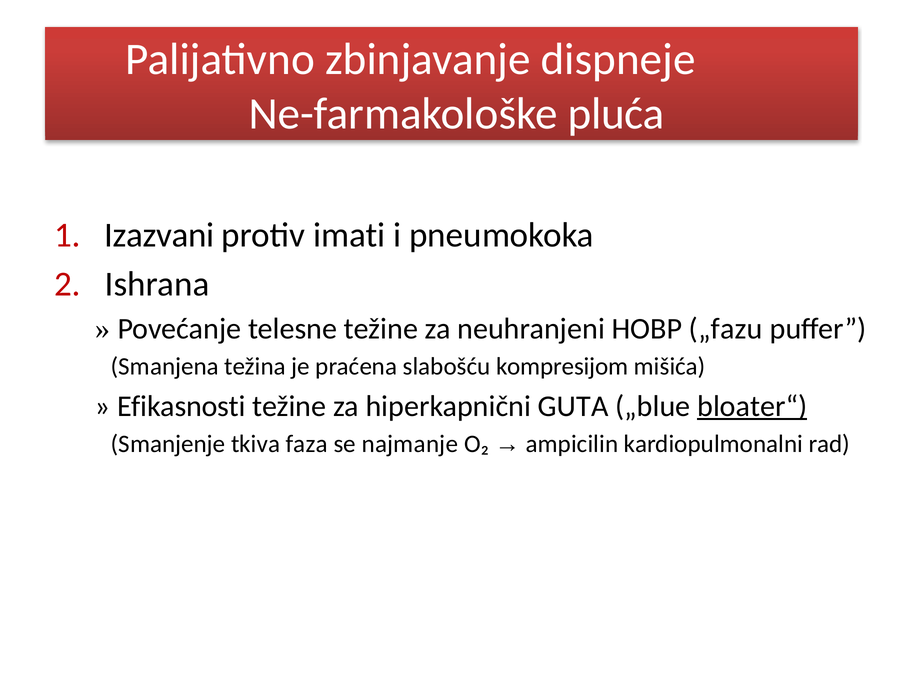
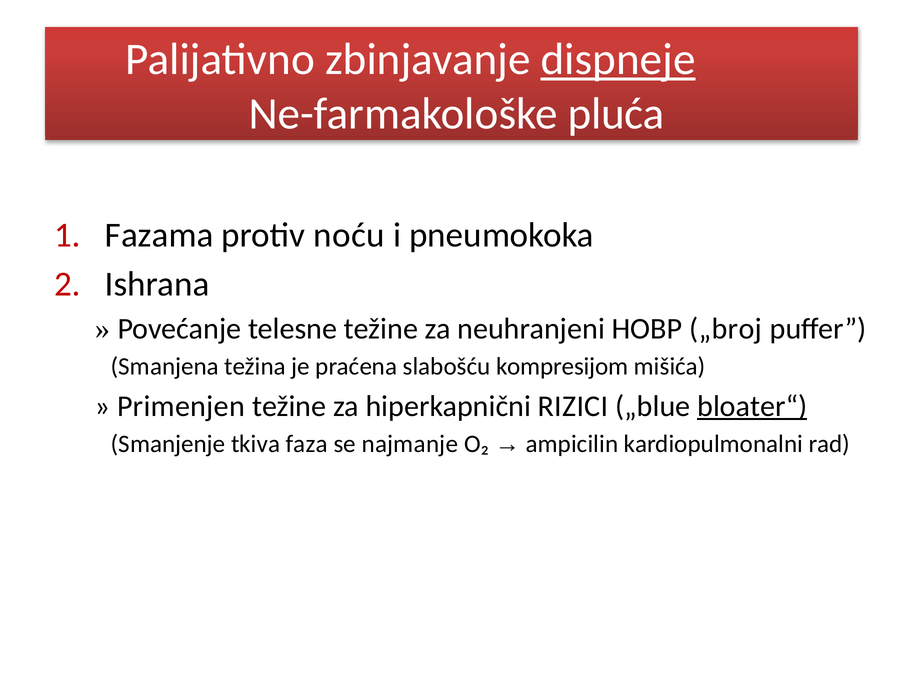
dispneje underline: none -> present (618, 60)
Izazvani: Izazvani -> Fazama (159, 235)
imati: imati -> noću (349, 235)
„fazu: „fazu -> „broj (726, 329)
Efikasnosti: Efikasnosti -> Primenjen (181, 406)
GUTA: GUTA -> RIZICI (573, 406)
